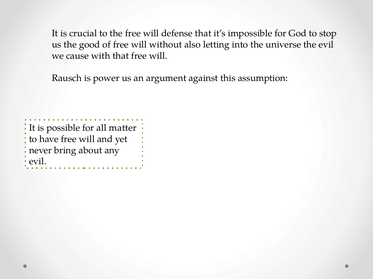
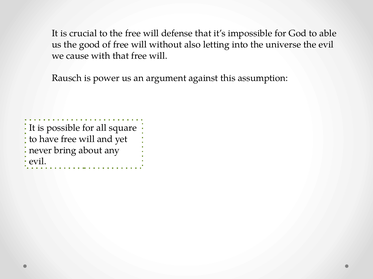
stop: stop -> able (328, 33)
matter: matter -> square (123, 128)
